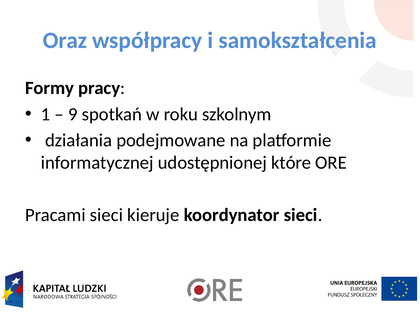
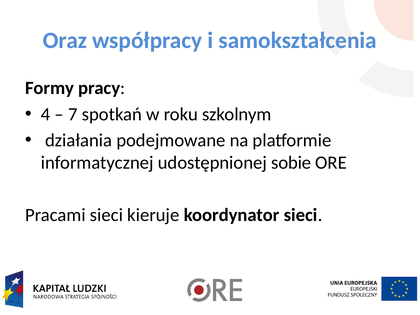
1: 1 -> 4 (46, 114)
9: 9 -> 7 (73, 114)
które: które -> sobie (291, 163)
